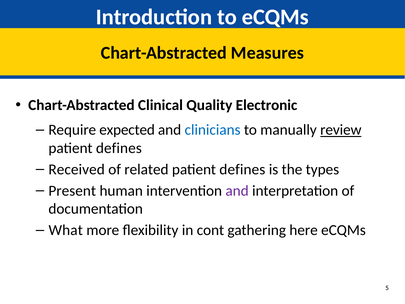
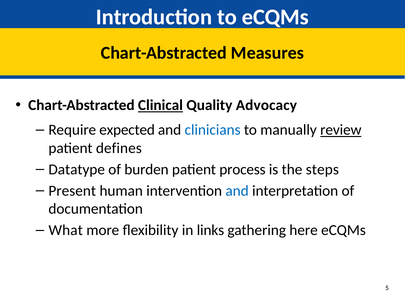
Clinical underline: none -> present (160, 105)
Electronic: Electronic -> Advocacy (266, 105)
Received: Received -> Datatype (77, 169)
related: related -> burden (147, 169)
defines: defines -> process (242, 169)
types: types -> steps (322, 169)
and colour: purple -> blue (237, 191)
cont: cont -> links (210, 230)
